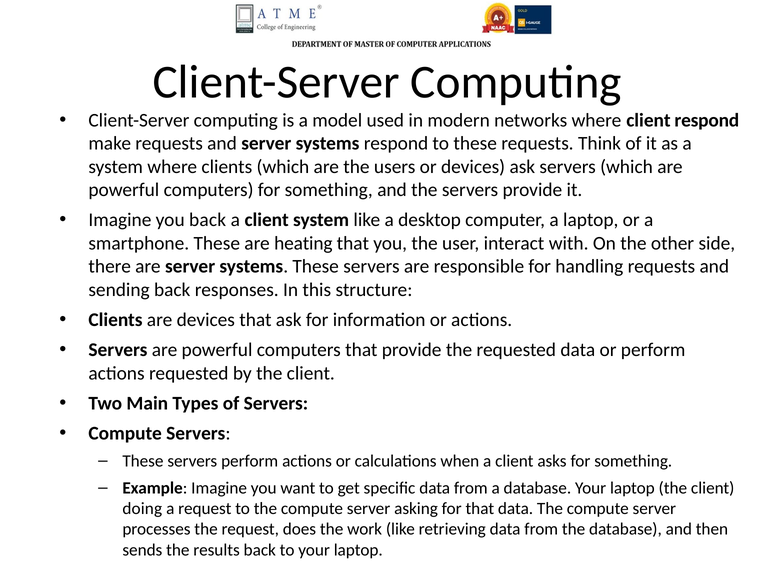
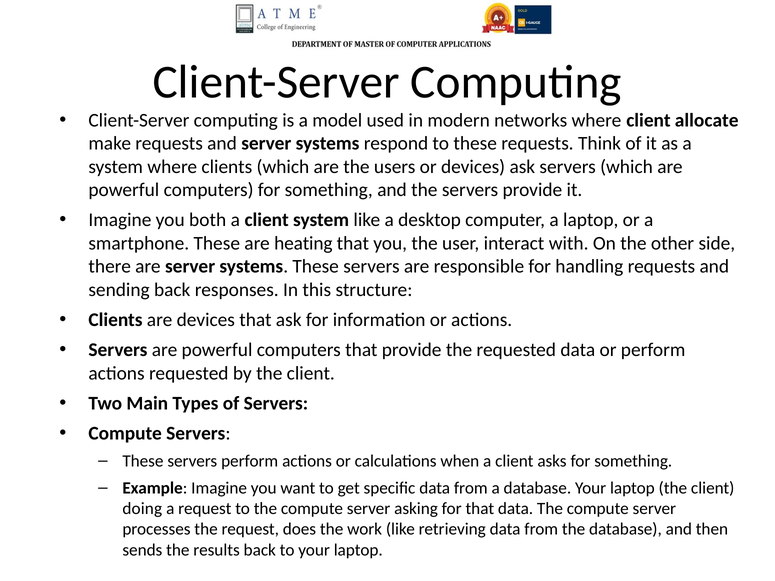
client respond: respond -> allocate (707, 120)
you back: back -> both (208, 220)
